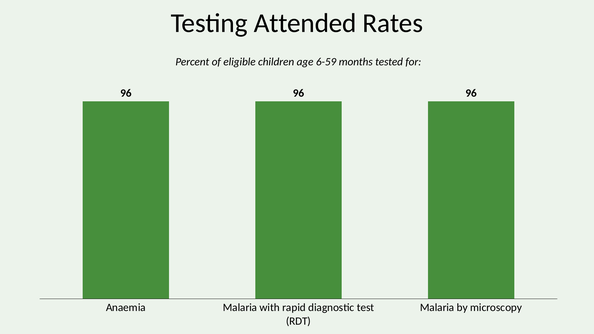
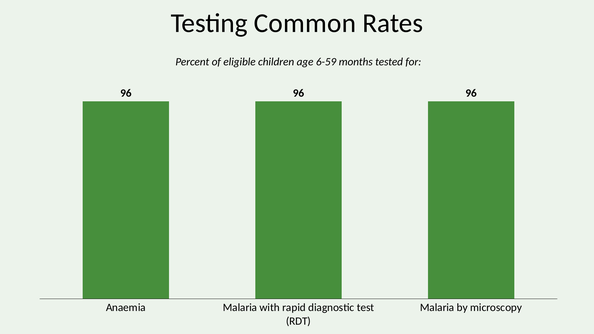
Attended: Attended -> Common (305, 23)
